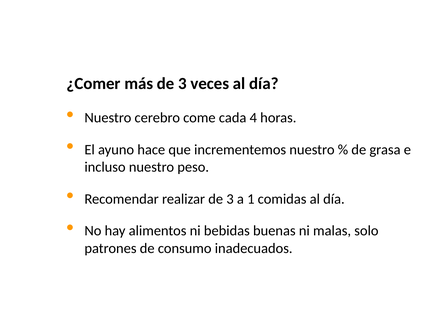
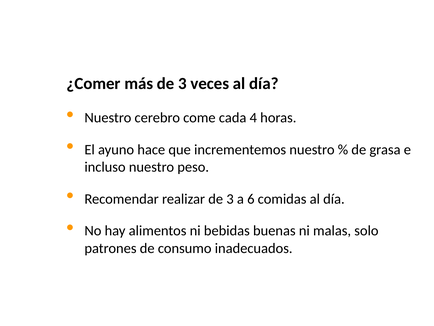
1: 1 -> 6 (251, 199)
